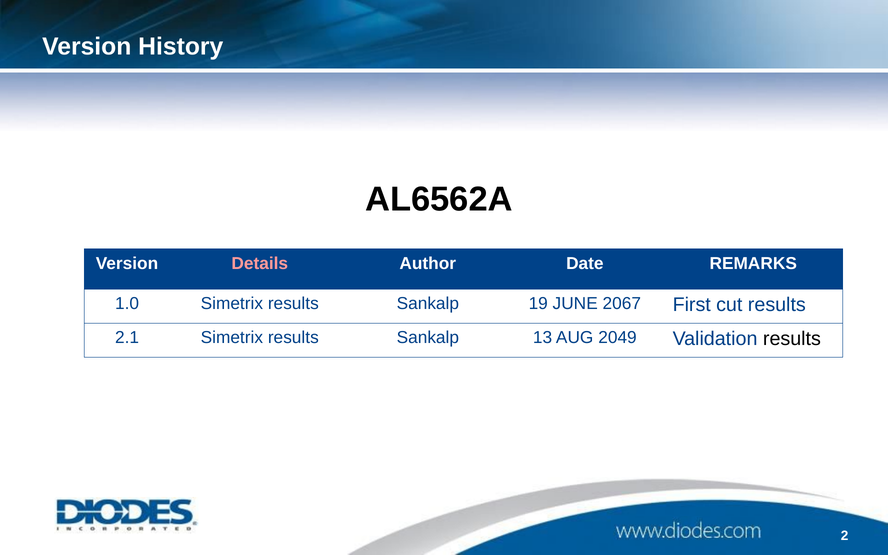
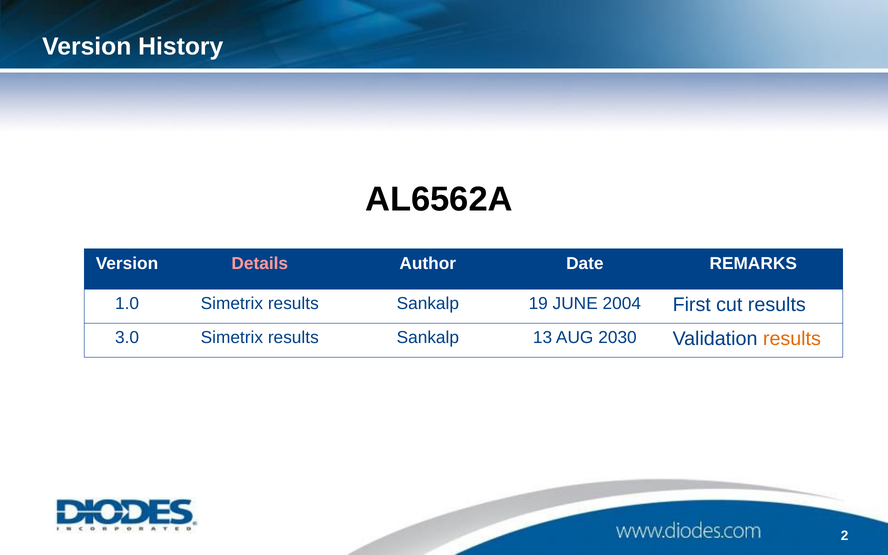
2067: 2067 -> 2004 (622, 304)
2.1: 2.1 -> 3.0 (127, 338)
2049: 2049 -> 2030 (618, 338)
results colour: black -> orange (792, 339)
